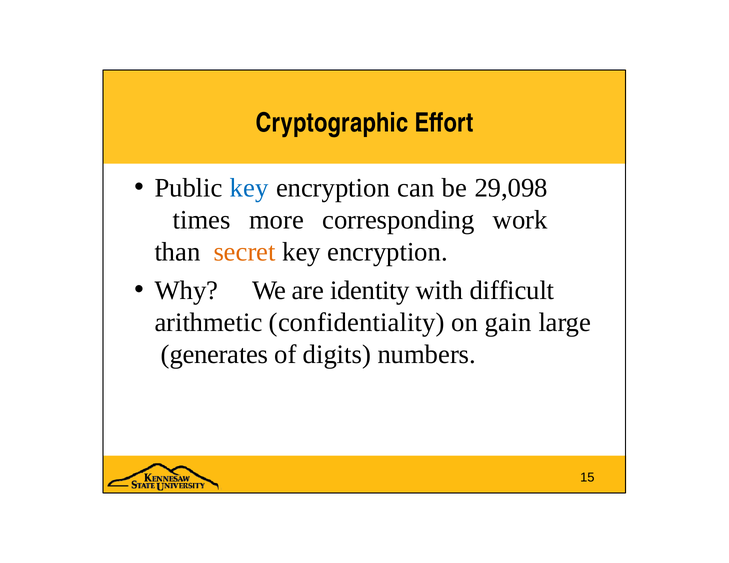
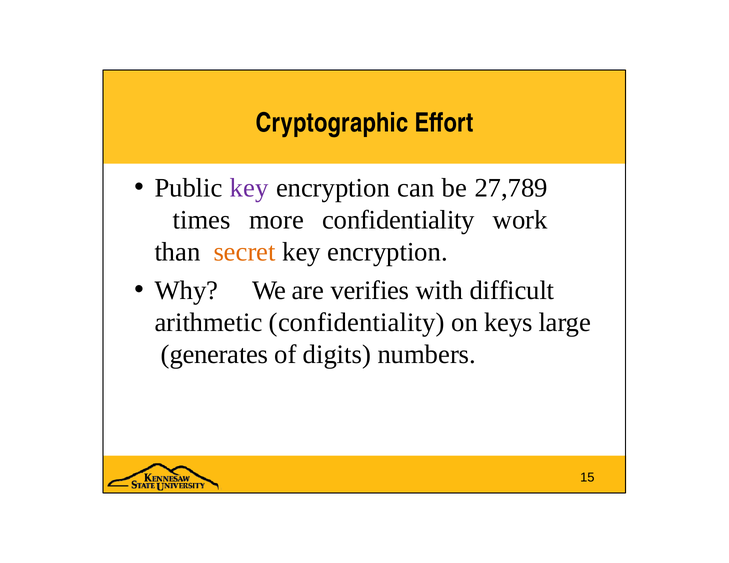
key colour: blue -> purple (249, 188)
29,098: 29,098 -> 27,789 (511, 188)
more corresponding: corresponding -> confidentiality (399, 220)
identity: identity -> verifies (370, 291)
gain: gain -> keys (508, 323)
